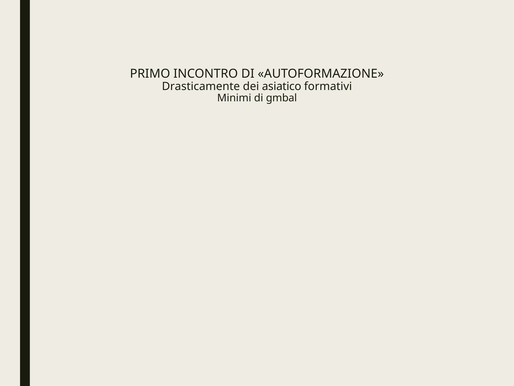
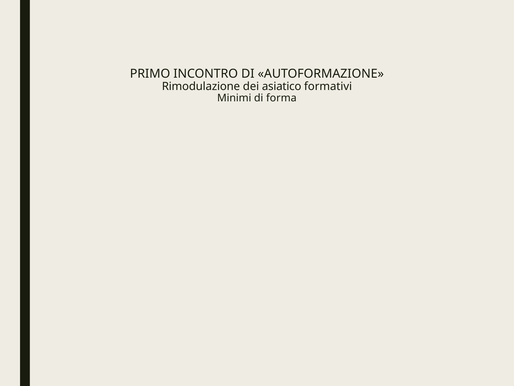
Drasticamente: Drasticamente -> Rimodulazione (201, 86)
gmbal: gmbal -> forma (281, 98)
